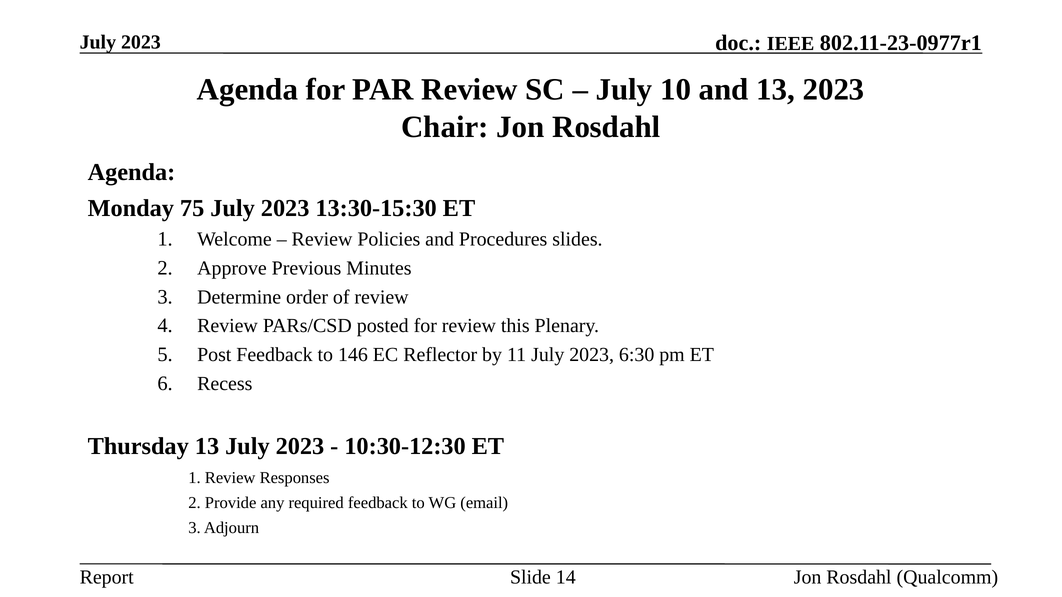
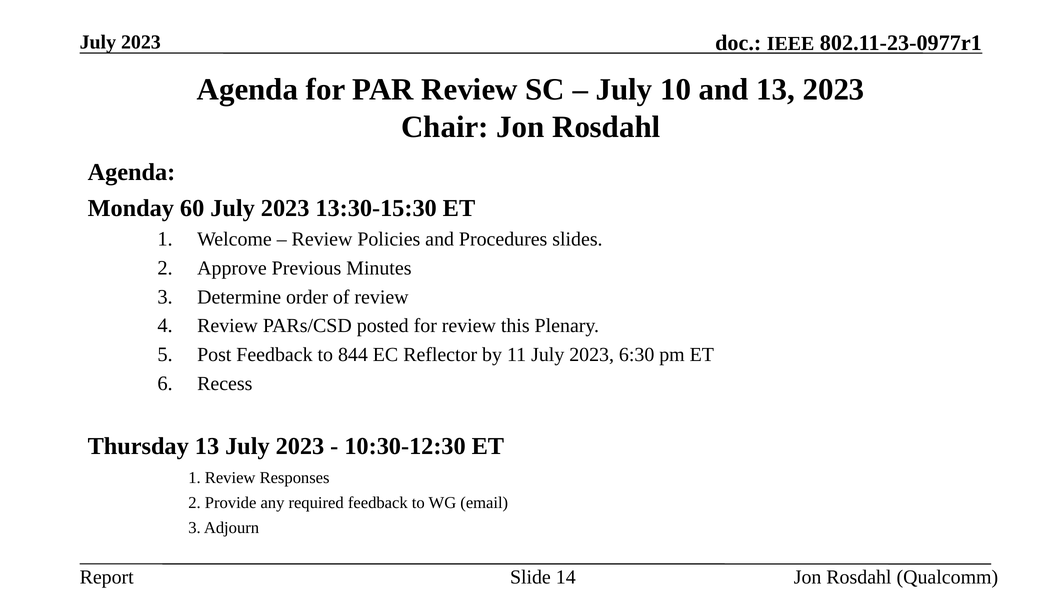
75: 75 -> 60 (192, 208)
146: 146 -> 844 (353, 355)
